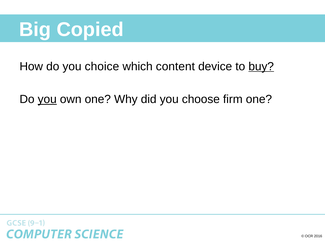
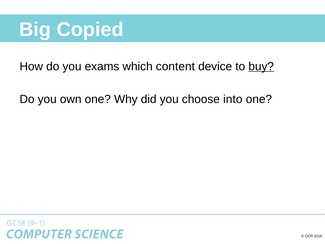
choice: choice -> exams (102, 66)
you underline: present -> none (47, 99)
firm: firm -> into (233, 99)
